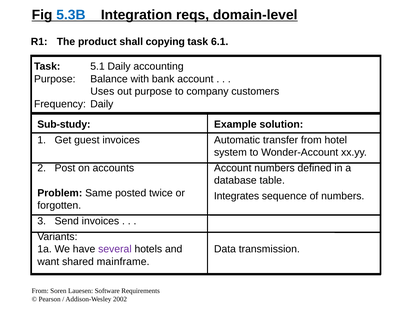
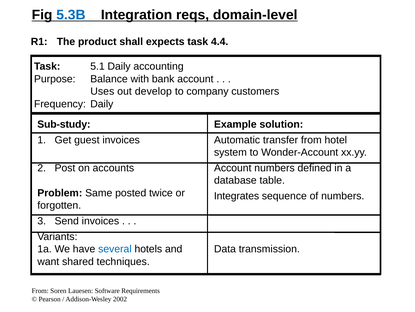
copying: copying -> expects (165, 42)
6.1: 6.1 -> 4.4 (220, 42)
out purpose: purpose -> develop (153, 91)
several colour: purple -> blue (115, 249)
mainframe: mainframe -> techniques (123, 261)
